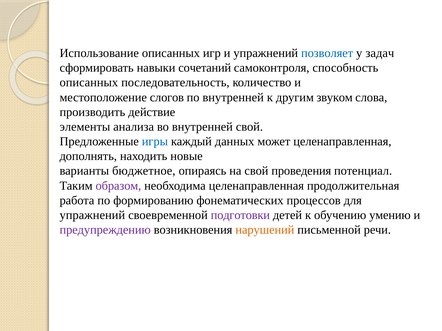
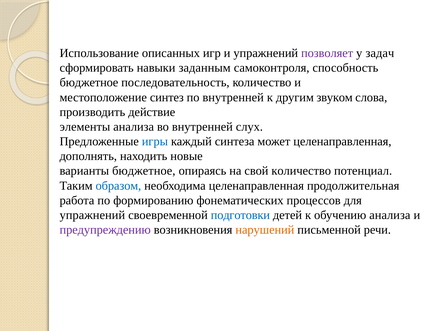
позволяет colour: blue -> purple (327, 53)
сочетаний: сочетаний -> заданным (205, 68)
описанных: описанных -> бюджетное (89, 83)
слогов: слогов -> синтез (167, 97)
внутренней свой: свой -> слух (249, 127)
данных: данных -> синтеза (235, 142)
свой проведения: проведения -> количество (301, 171)
образом colour: purple -> blue (118, 186)
подготовки colour: purple -> blue (240, 215)
обучению умению: умению -> анализа (390, 215)
